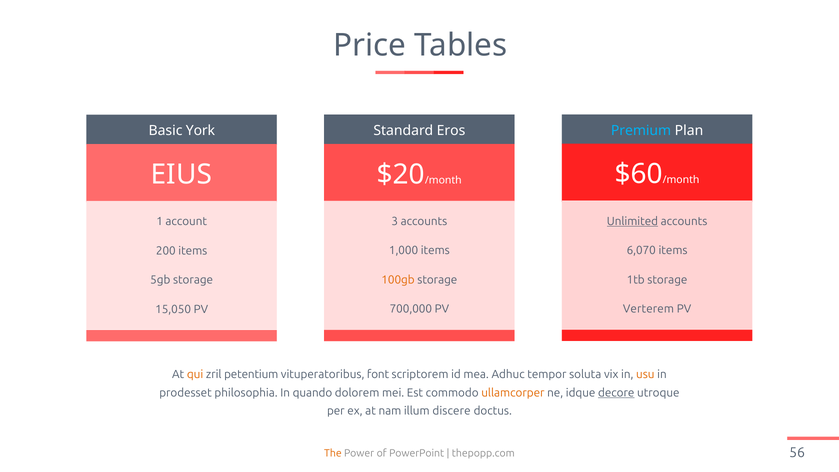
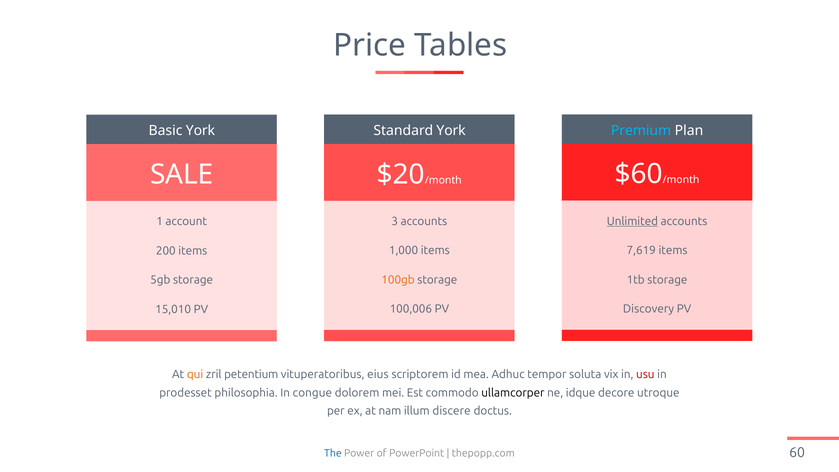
Standard Eros: Eros -> York (451, 131)
EIUS: EIUS -> SALE (182, 174)
6,070: 6,070 -> 7,619 (641, 250)
Verterem: Verterem -> Discovery (648, 309)
700,000: 700,000 -> 100,006 (411, 309)
15,050: 15,050 -> 15,010 (173, 309)
font: font -> eius (378, 374)
usu colour: orange -> red (645, 374)
quando: quando -> congue (312, 393)
ullamcorper colour: orange -> black (513, 393)
decore underline: present -> none (616, 393)
The colour: orange -> blue (333, 453)
56: 56 -> 60 (797, 453)
